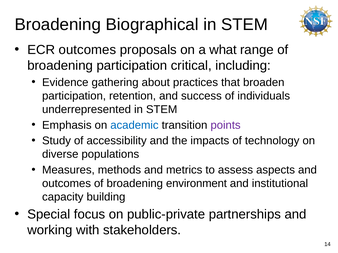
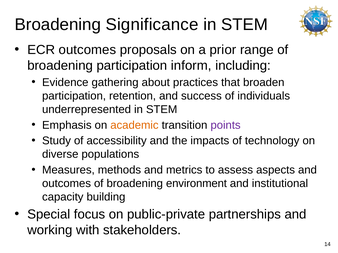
Biographical: Biographical -> Significance (152, 25)
what: what -> prior (223, 50)
critical: critical -> inform (191, 66)
academic colour: blue -> orange (134, 125)
